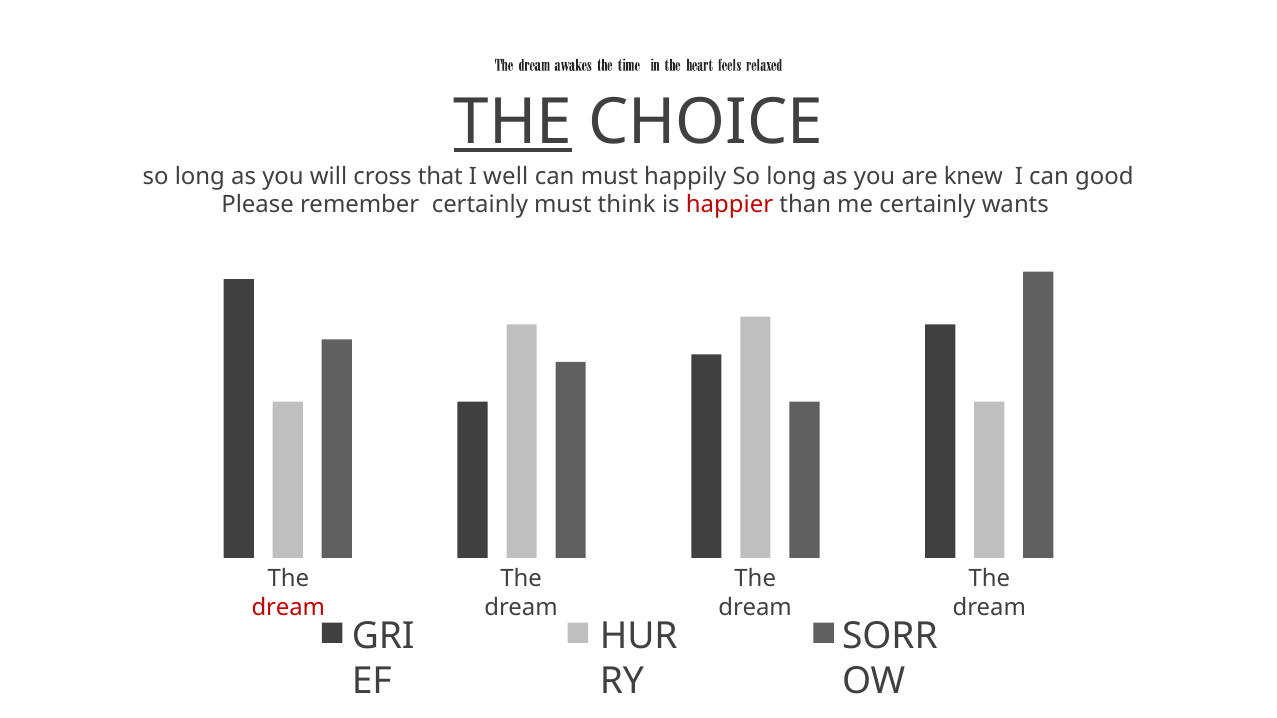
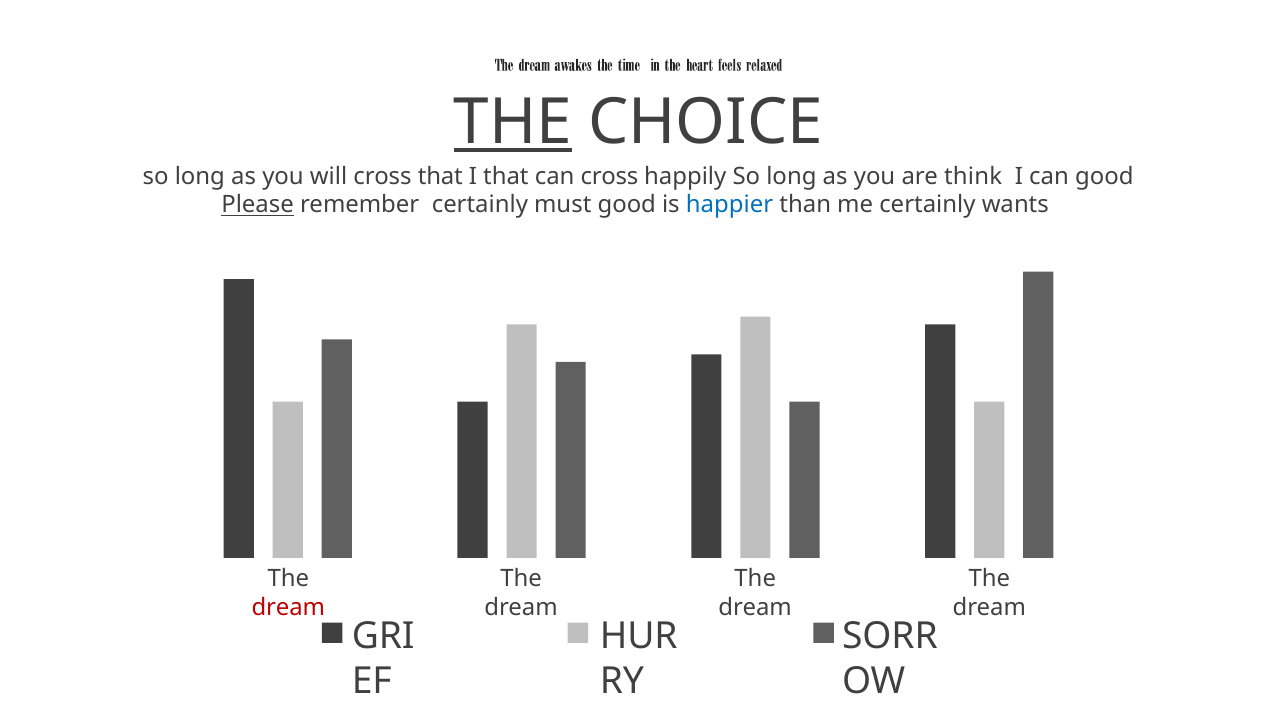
I well: well -> that (506, 176)
can must: must -> cross (609, 176)
knew: knew -> think (973, 176)
Please underline: none -> present (258, 205)
must think: think -> good (627, 205)
happier colour: red -> blue (730, 205)
